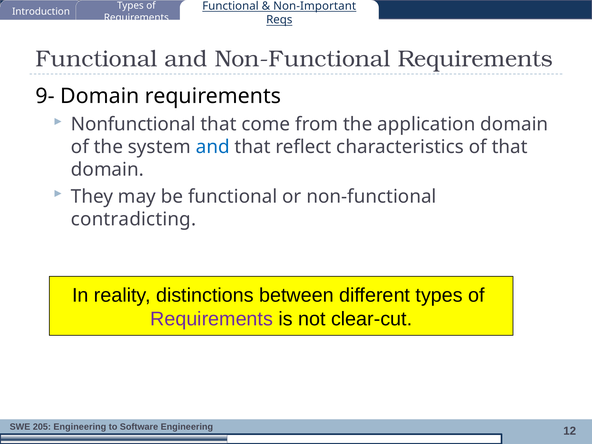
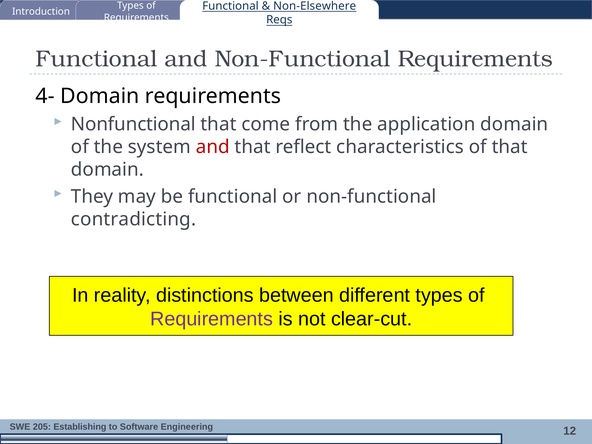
Non-Important: Non-Important -> Non-Elsewhere (315, 6)
9-: 9- -> 4- (45, 96)
and colour: blue -> red (213, 147)
Engineering: Engineering -> Establishing (80, 427)
